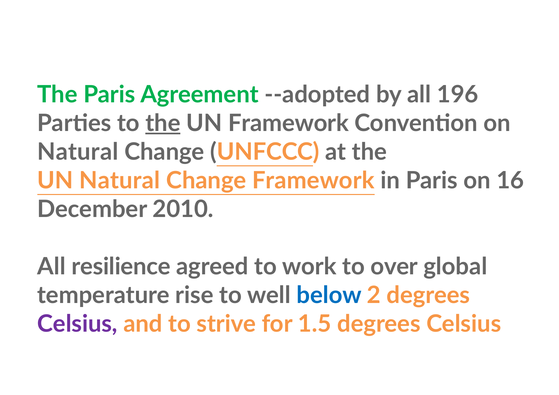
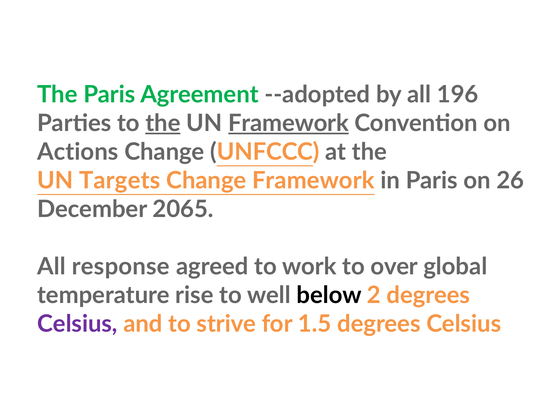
Framework underline: none -> present (289, 123)
Natural: Natural -> Actions (78, 152)
UN Natural: Natural -> Targets (120, 181)
16: 16 -> 26 (510, 181)
2010: 2010 -> 2065 (183, 209)
resilience: resilience -> response (121, 267)
below colour: blue -> black (329, 295)
